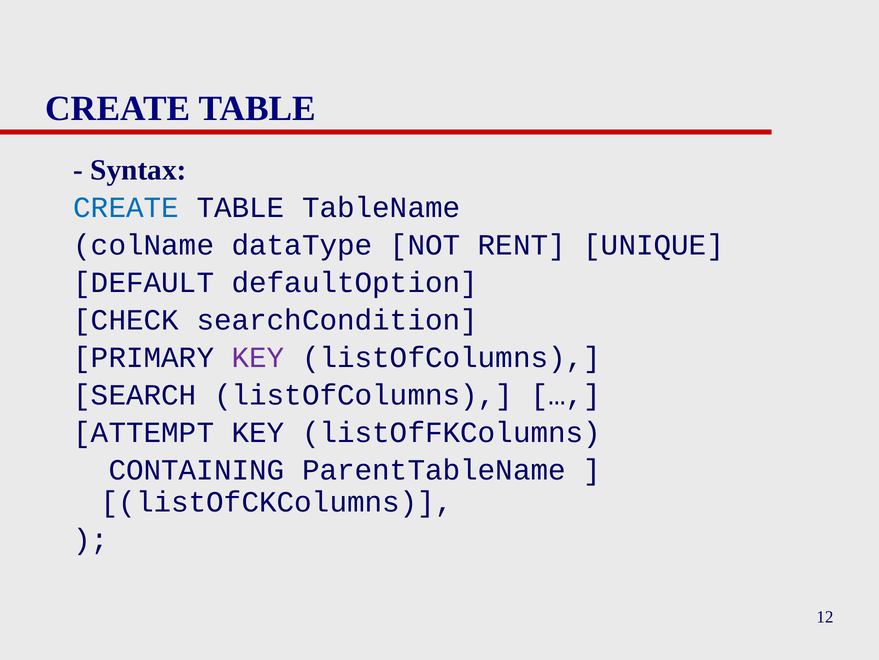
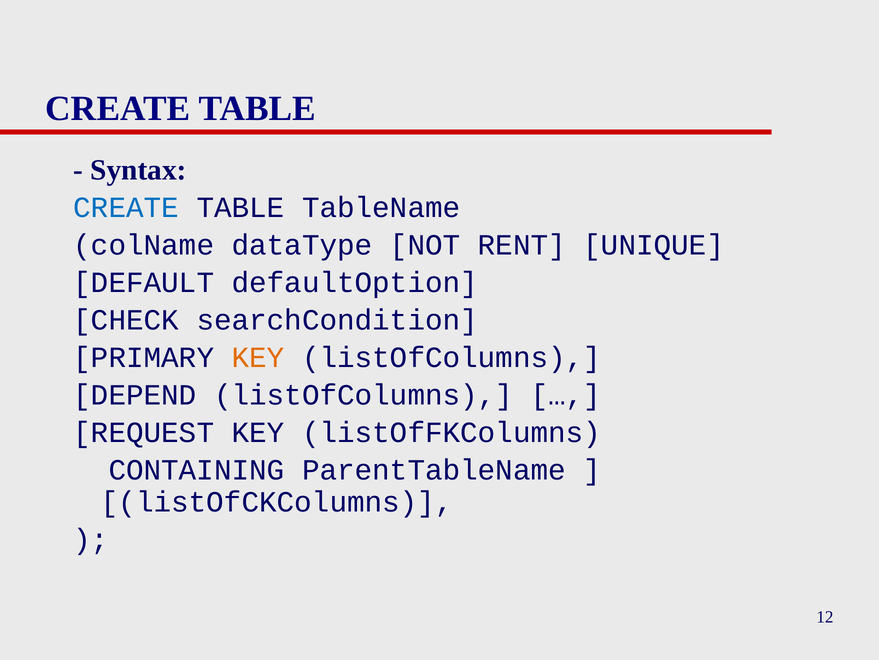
KEY colour: purple -> orange (258, 357)
SEARCH: SEARCH -> DEPEND (135, 395)
ATTEMPT: ATTEMPT -> REQUEST (144, 432)
